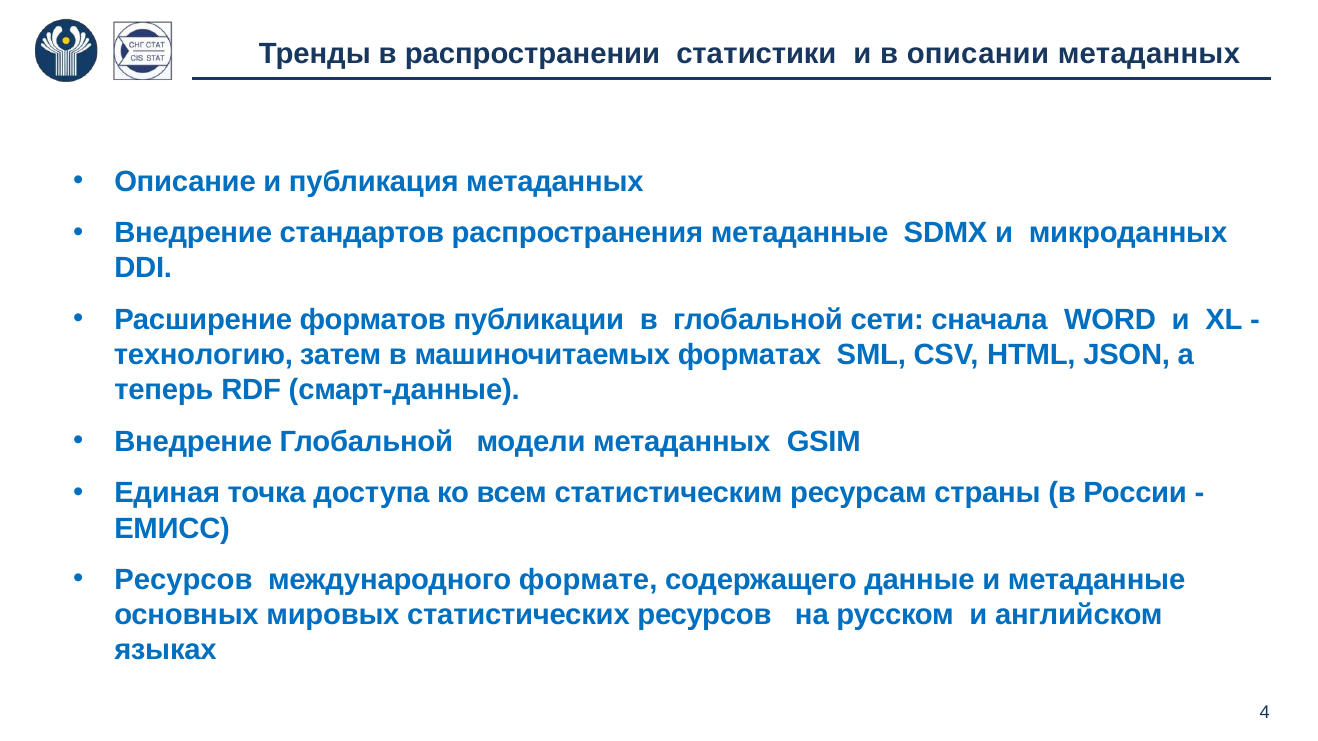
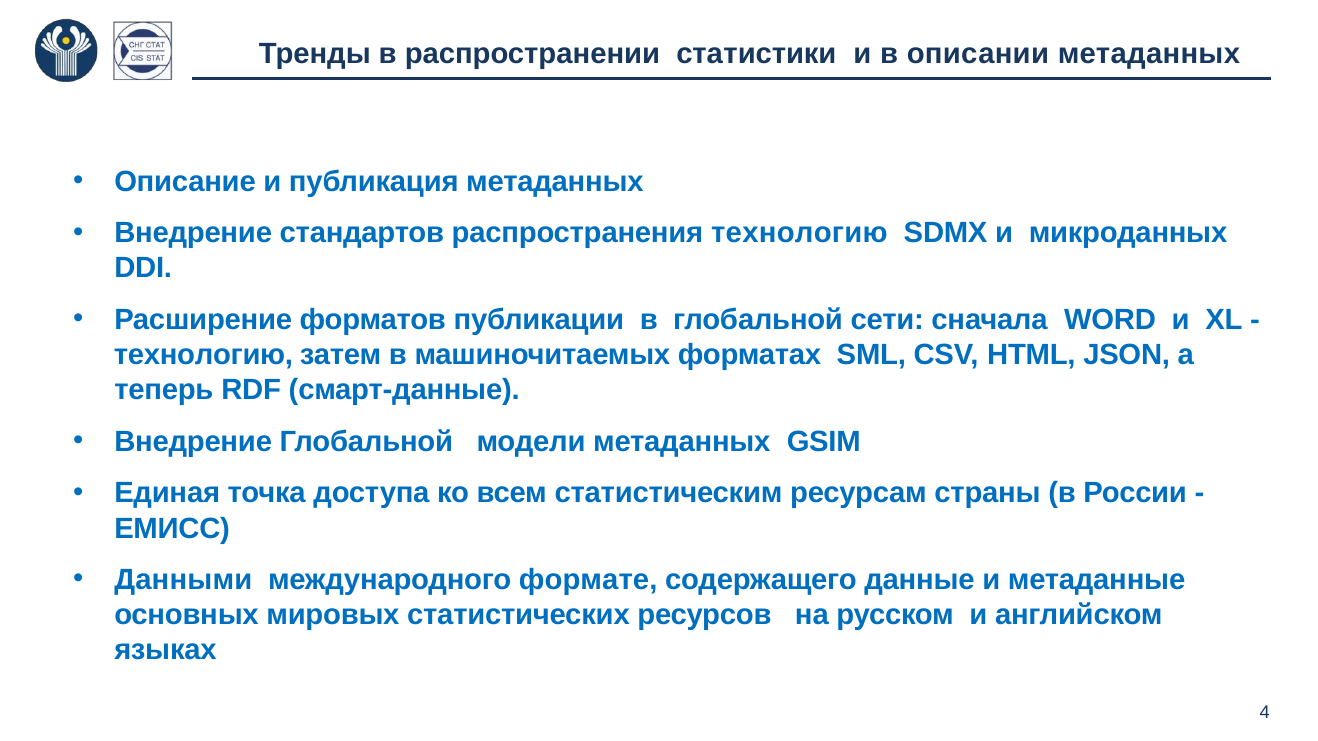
распространения метаданные: метаданные -> технологию (799, 233)
Ресурсов: Ресурсов -> Данными (183, 580)
